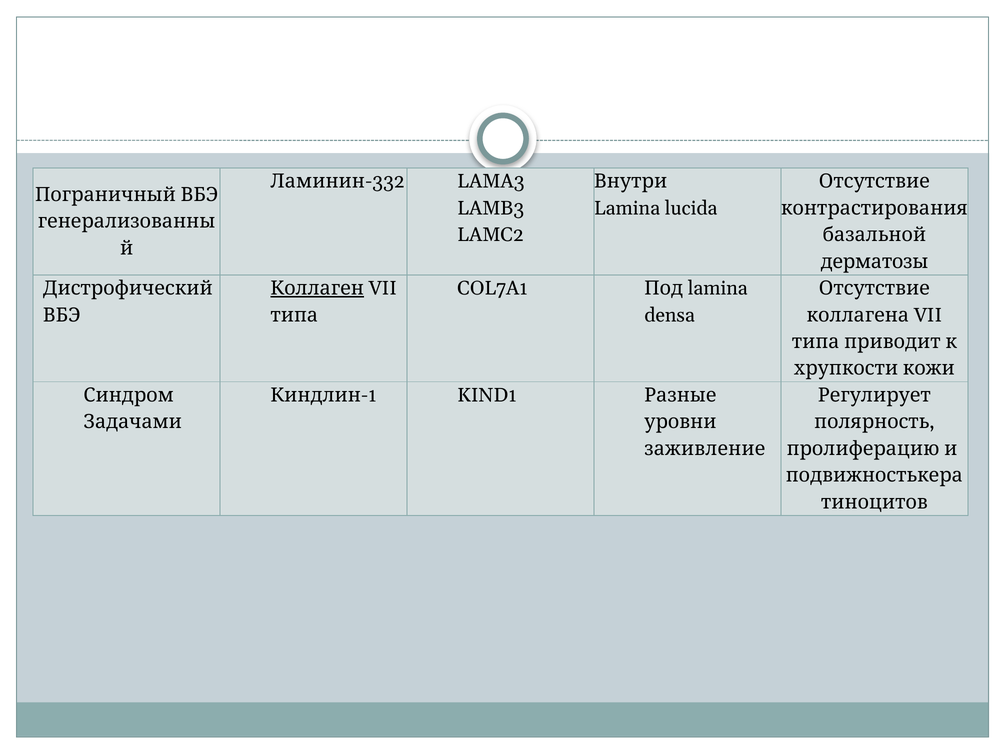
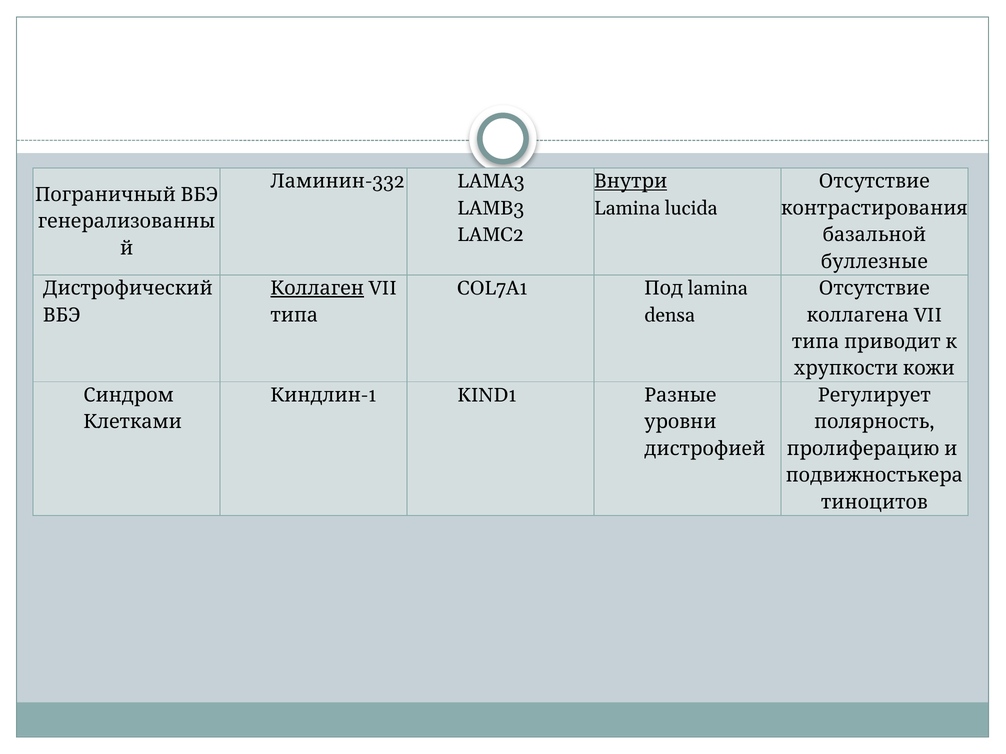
Внутри underline: none -> present (631, 182)
дерматозы: дерматозы -> буллезные (874, 262)
Задачами: Задачами -> Клетками (133, 422)
заживление: заживление -> дистрофией (705, 449)
